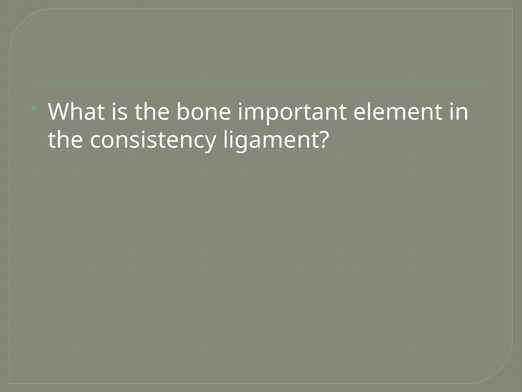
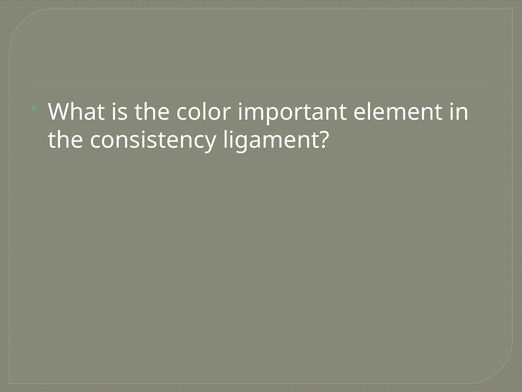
bone: bone -> color (204, 112)
